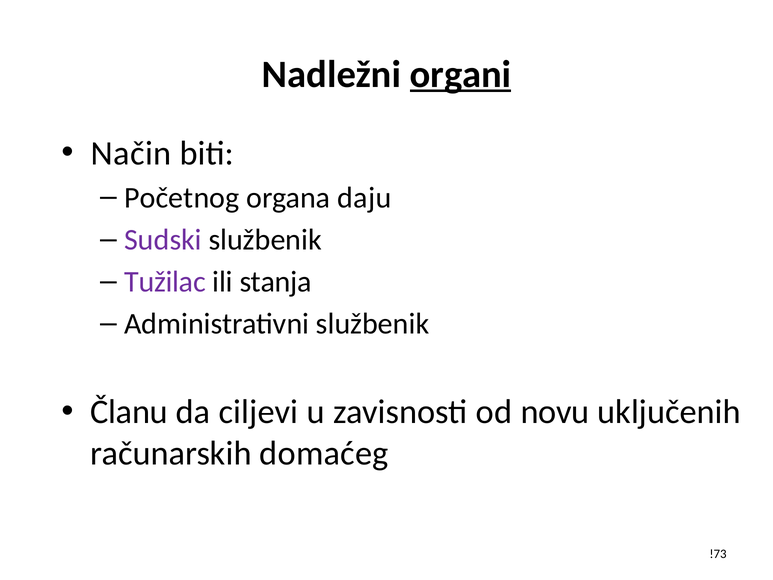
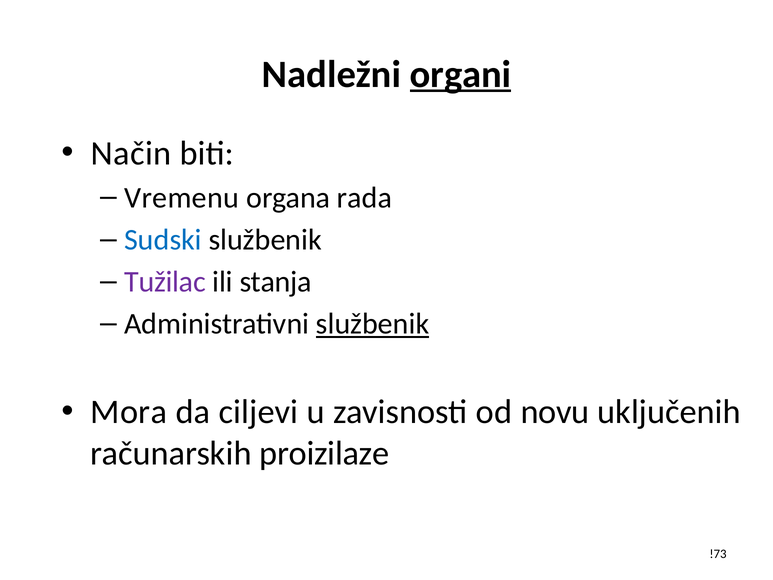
Početnog: Početnog -> Vremenu (182, 198)
daju: daju -> rada (365, 198)
Sudski colour: purple -> blue (163, 240)
službenik underline: none -> present (373, 324)
Članu: Članu -> Mora (129, 412)
domaćeg: domaćeg -> proizilaze (324, 453)
